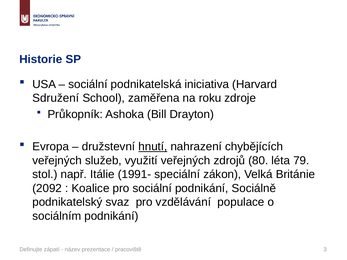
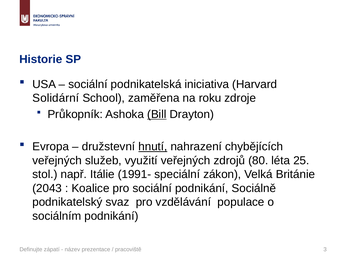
Sdružení: Sdružení -> Solidární (56, 98)
Bill underline: none -> present (157, 114)
79: 79 -> 25 (301, 161)
2092: 2092 -> 2043 (47, 188)
